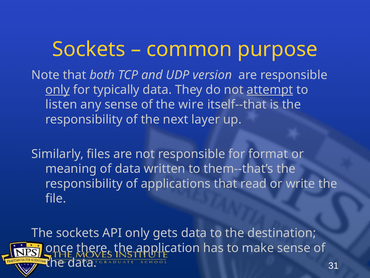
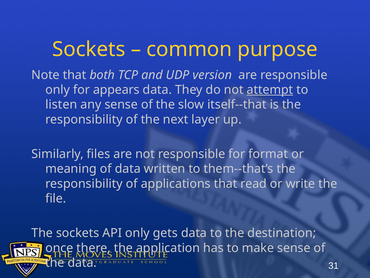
only underline: present -> none (58, 90)
typically: typically -> appears (116, 90)
wire: wire -> slow (191, 104)
